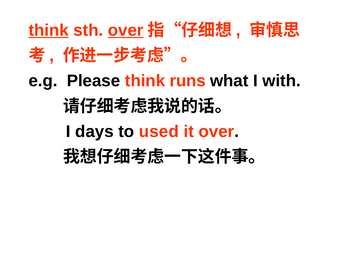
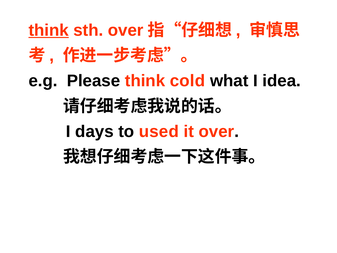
over underline: present -> none (126, 30)
runs: runs -> cold (187, 81)
with: with -> idea (282, 81)
